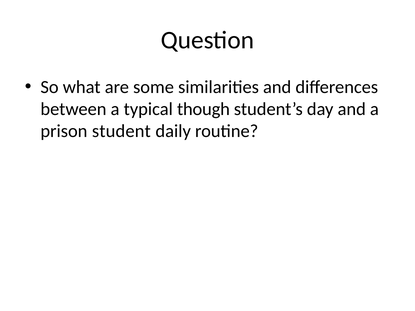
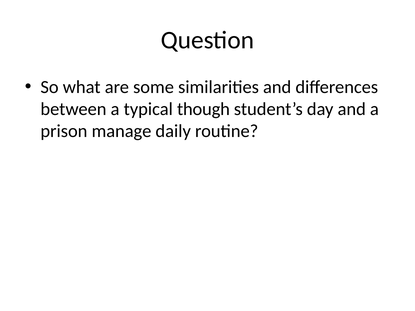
student: student -> manage (121, 131)
